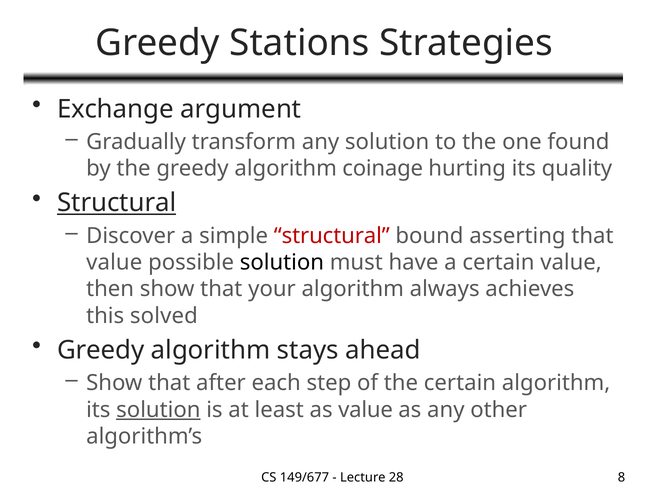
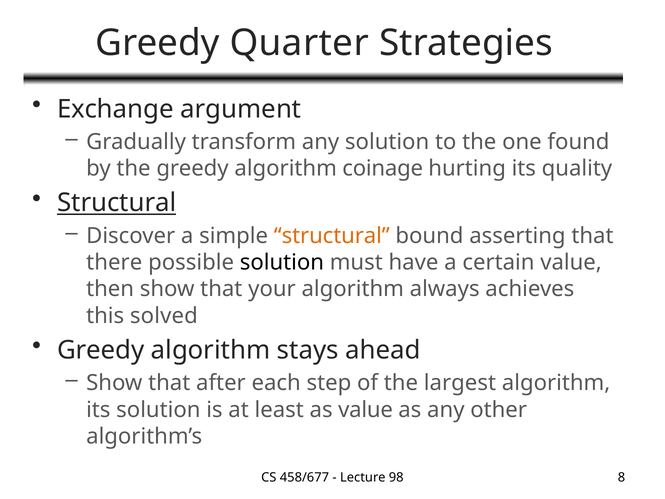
Stations: Stations -> Quarter (299, 43)
structural colour: red -> orange (332, 236)
value: value -> there (114, 262)
the certain: certain -> largest (460, 383)
solution underline: present -> none (158, 409)
149/677: 149/677 -> 458/677 (304, 477)
28: 28 -> 98 (396, 477)
